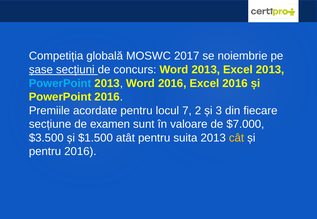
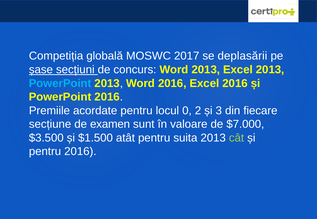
noiembrie: noiembrie -> deplasării (242, 56)
7: 7 -> 0 (187, 111)
cât colour: yellow -> light green (237, 138)
